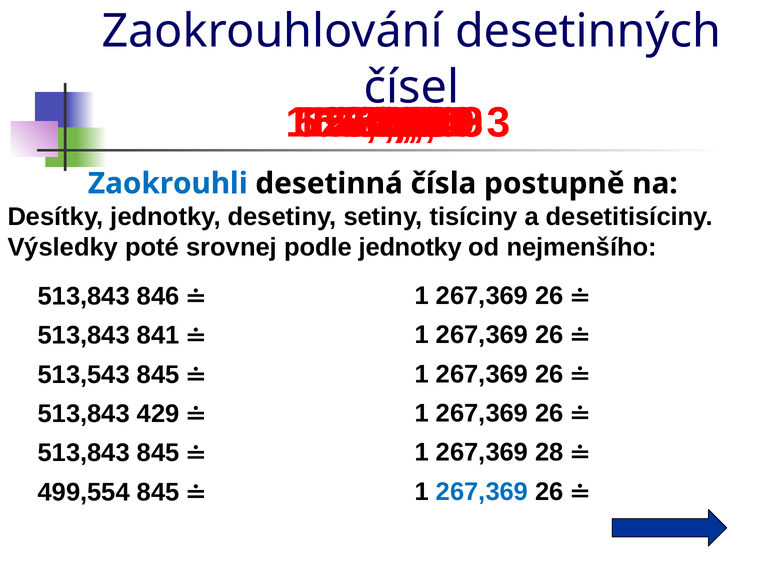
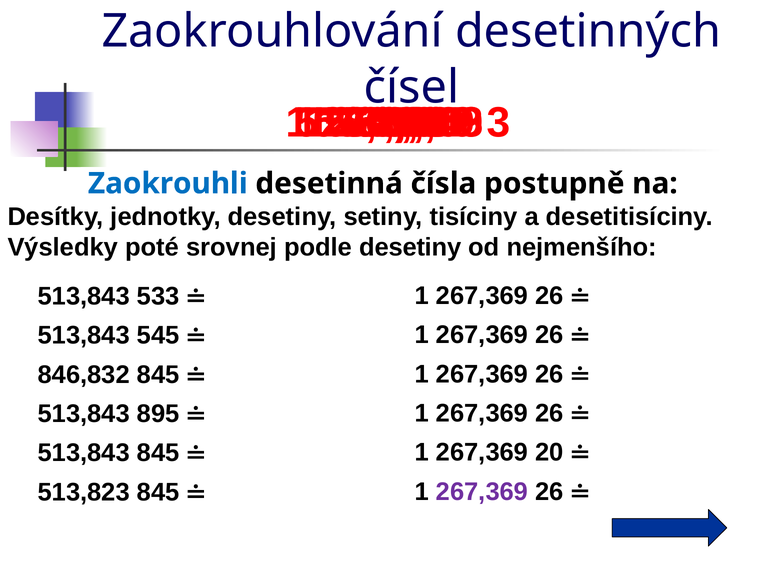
podle jednotky: jednotky -> desetiny (410, 248)
846: 846 -> 533 (158, 297)
841: 841 -> 545 (158, 336)
513,543: 513,543 -> 846,832 (84, 375)
429: 429 -> 895 (158, 414)
28: 28 -> 20 (549, 453)
267,369 colour: blue -> purple (482, 492)
499,554: 499,554 -> 513,823 (84, 493)
